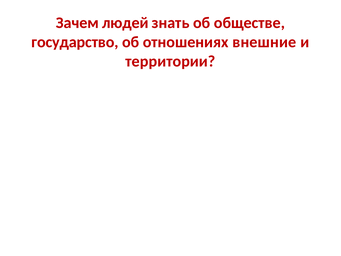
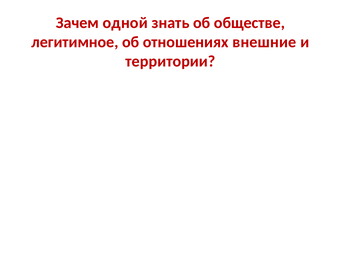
людей: людей -> одной (125, 23)
государство: государство -> легитимное (75, 42)
